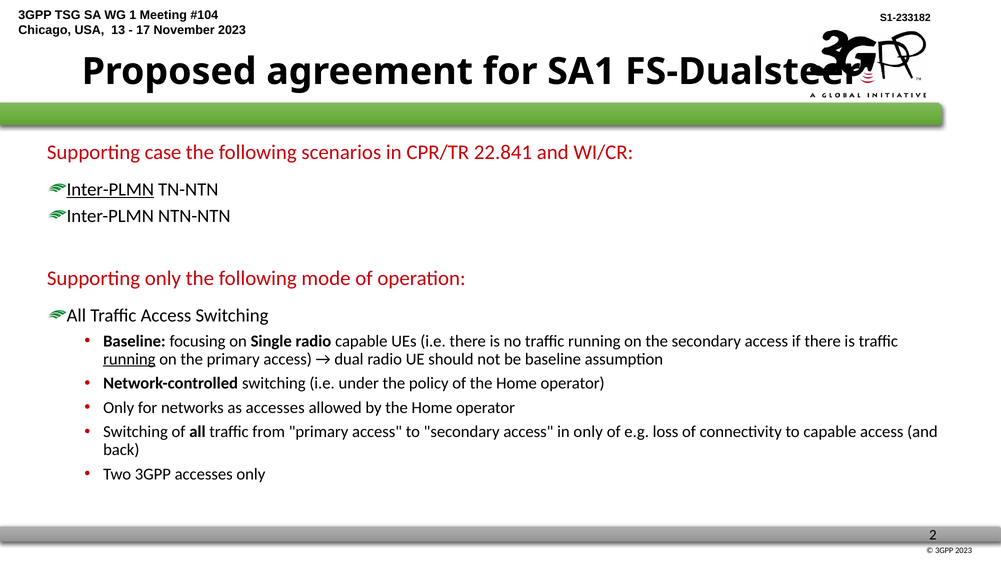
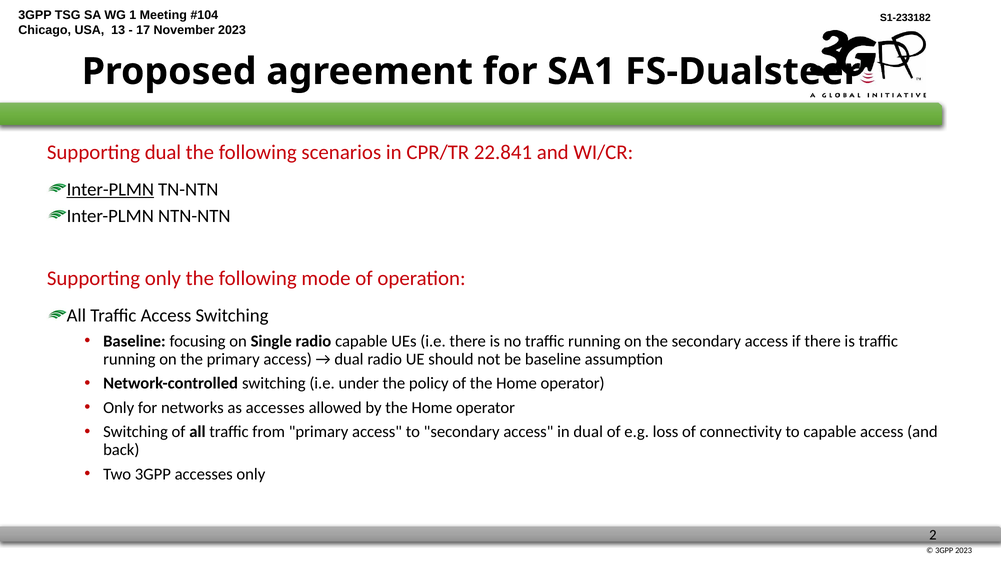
Supporting case: case -> dual (163, 152)
running underline: present -> none (129, 359)
in only: only -> dual (588, 432)
